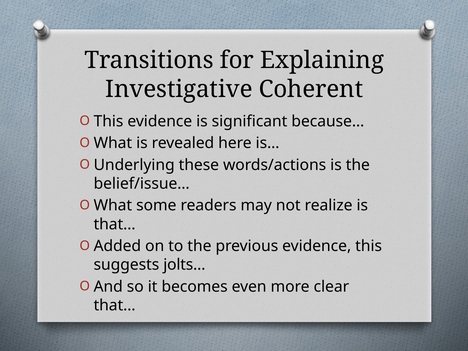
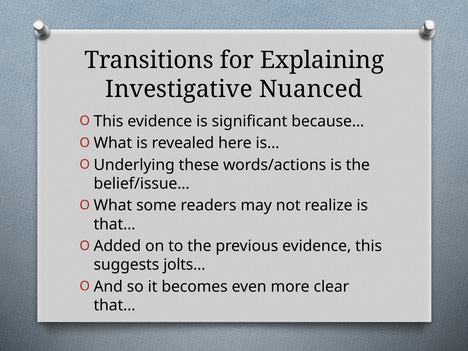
Coherent: Coherent -> Nuanced (311, 89)
